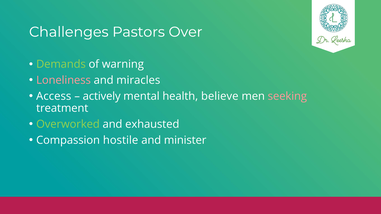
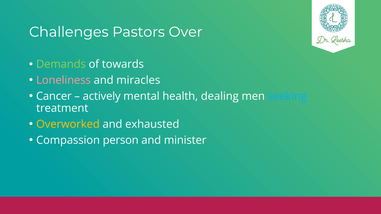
warning: warning -> towards (123, 64)
Access: Access -> Cancer (54, 96)
believe: believe -> dealing (220, 96)
seeking colour: pink -> light blue (287, 96)
Overworked colour: light green -> yellow (68, 124)
hostile: hostile -> person (121, 140)
